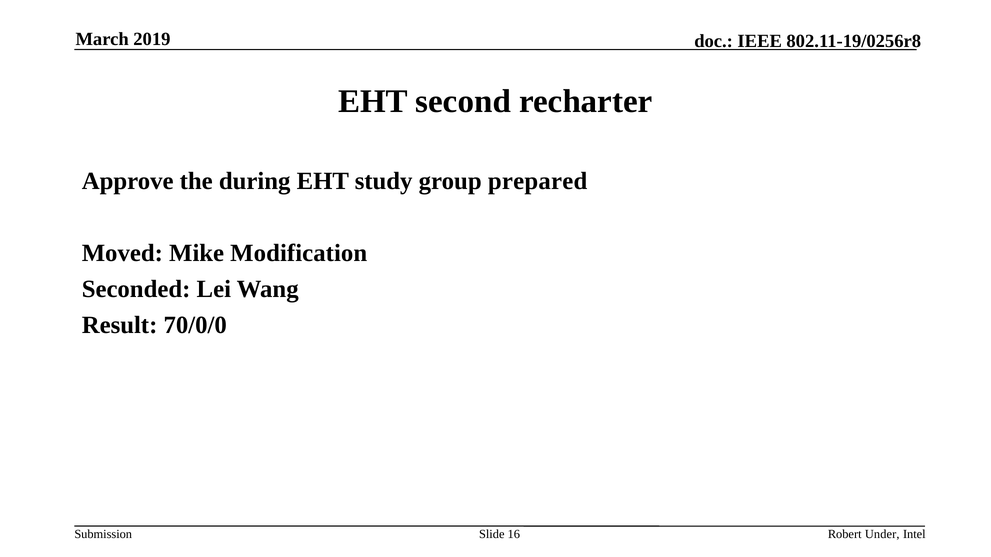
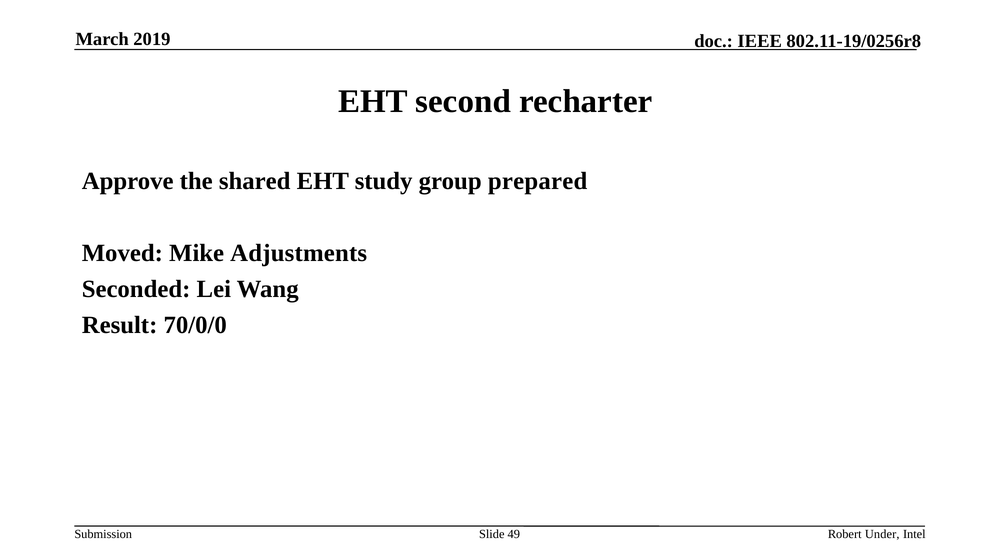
during: during -> shared (255, 181)
Modification: Modification -> Adjustments (299, 253)
16: 16 -> 49 (514, 535)
